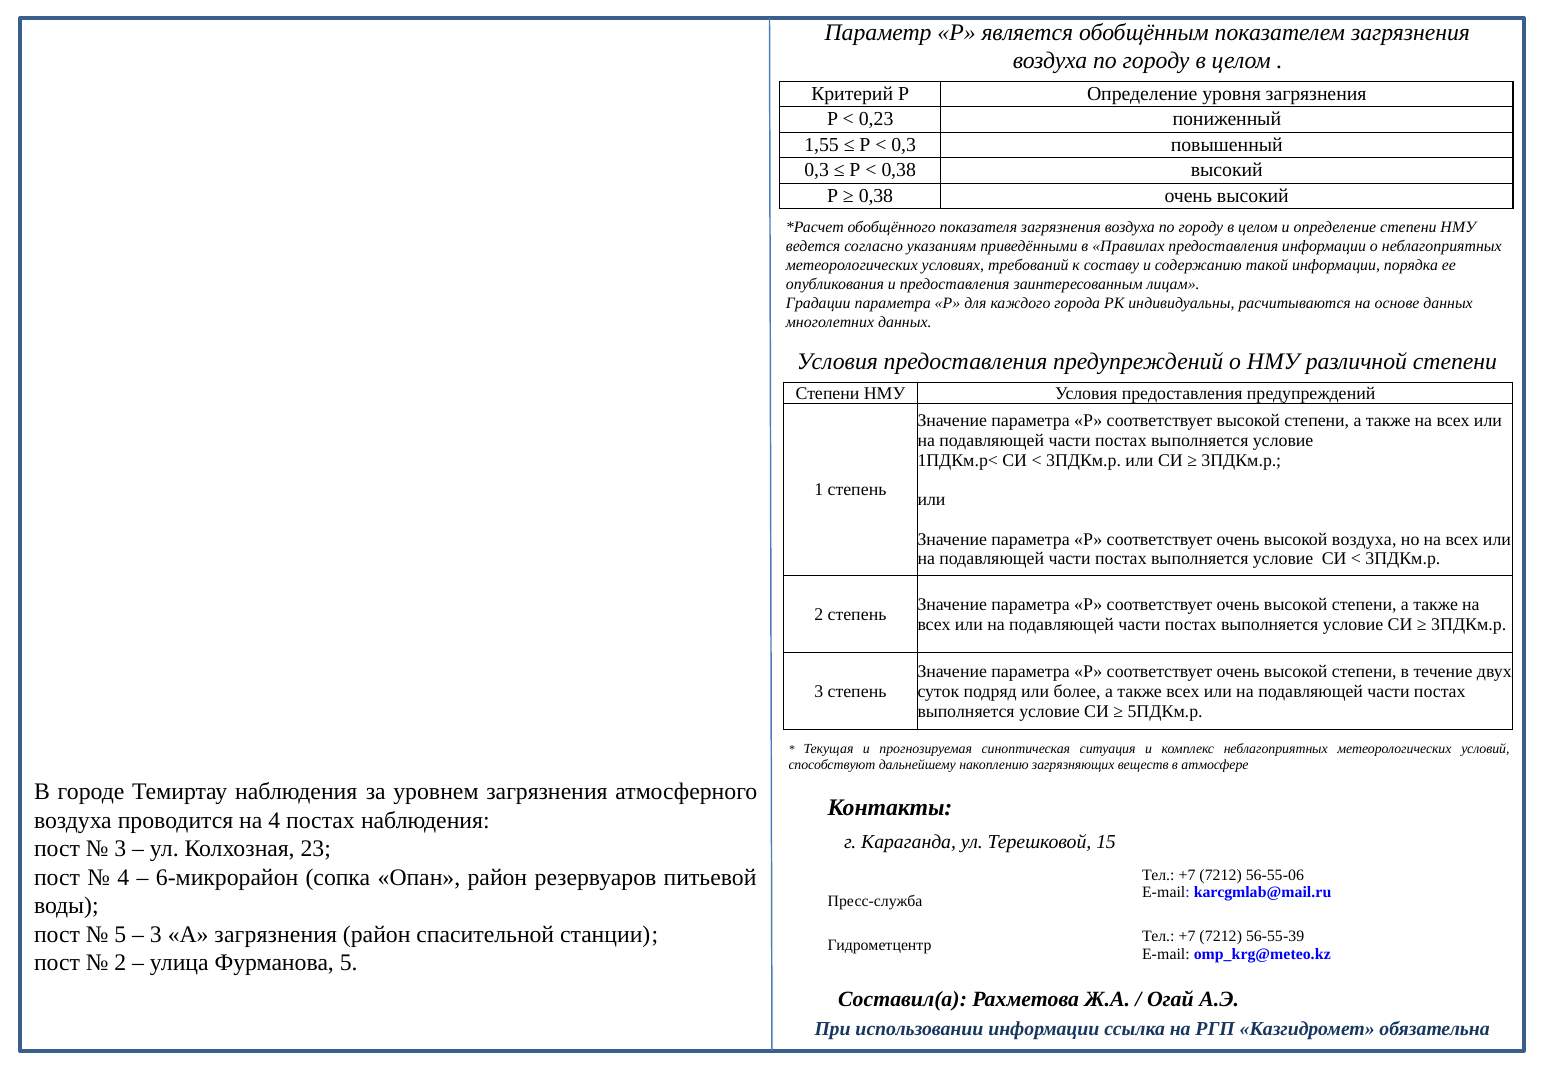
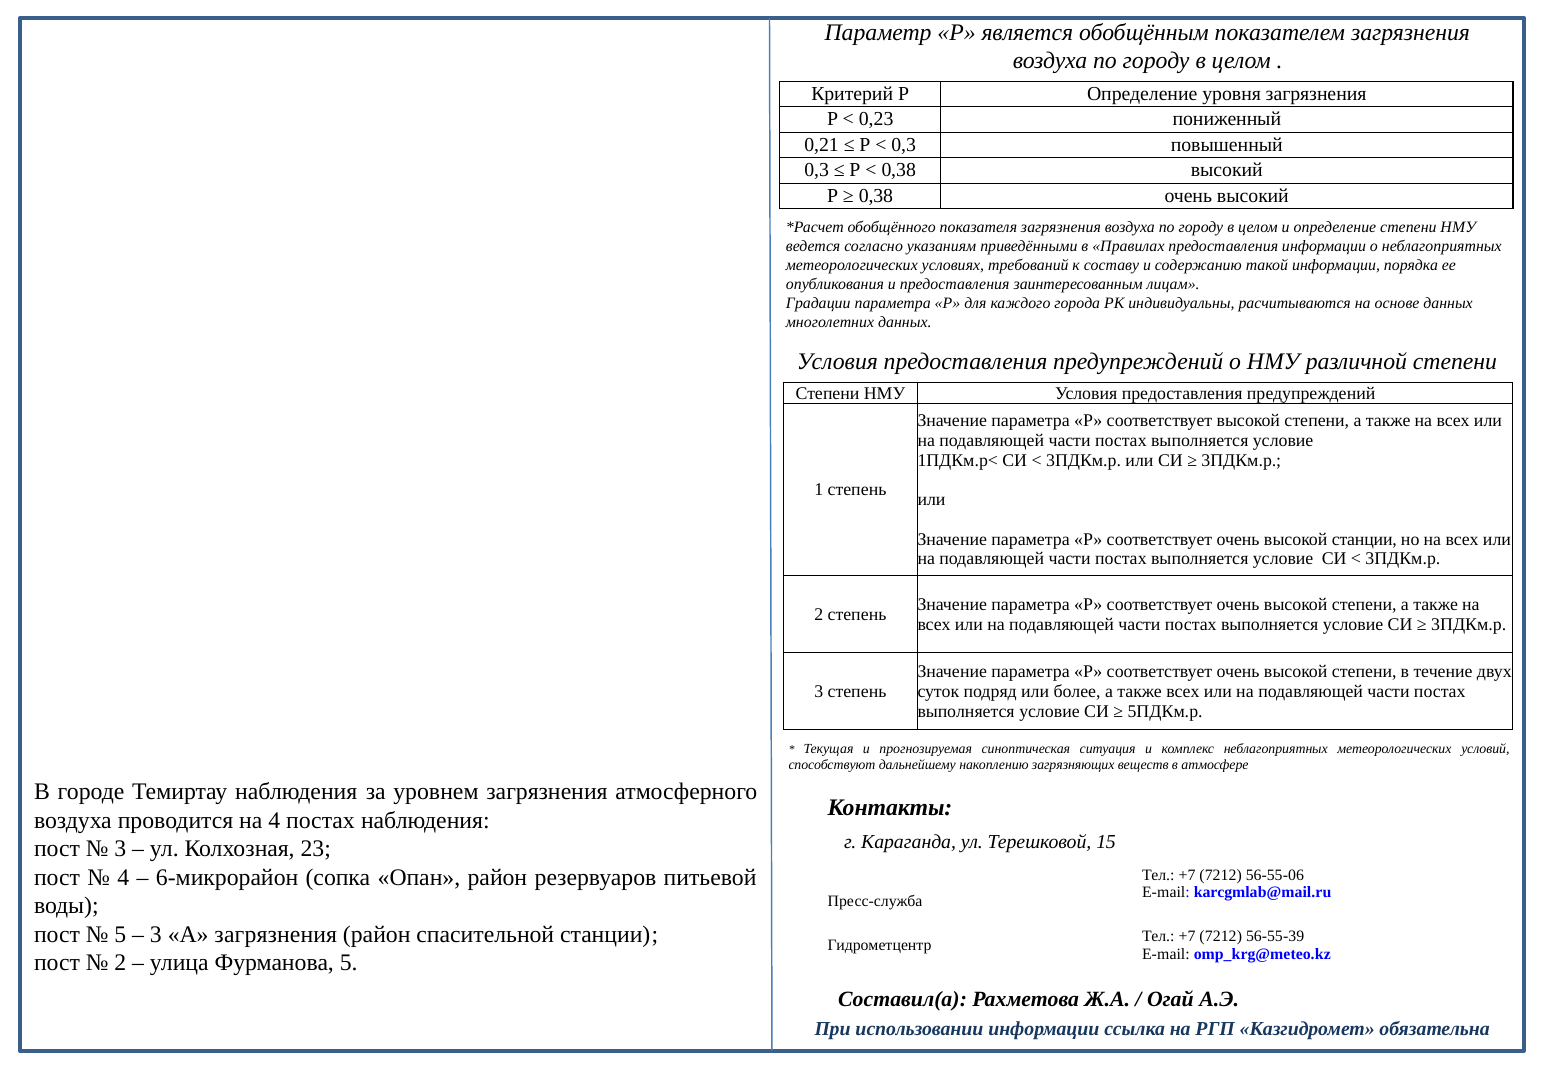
1,55: 1,55 -> 0,21 (822, 145)
высокой воздуха: воздуха -> станции (1364, 539)
